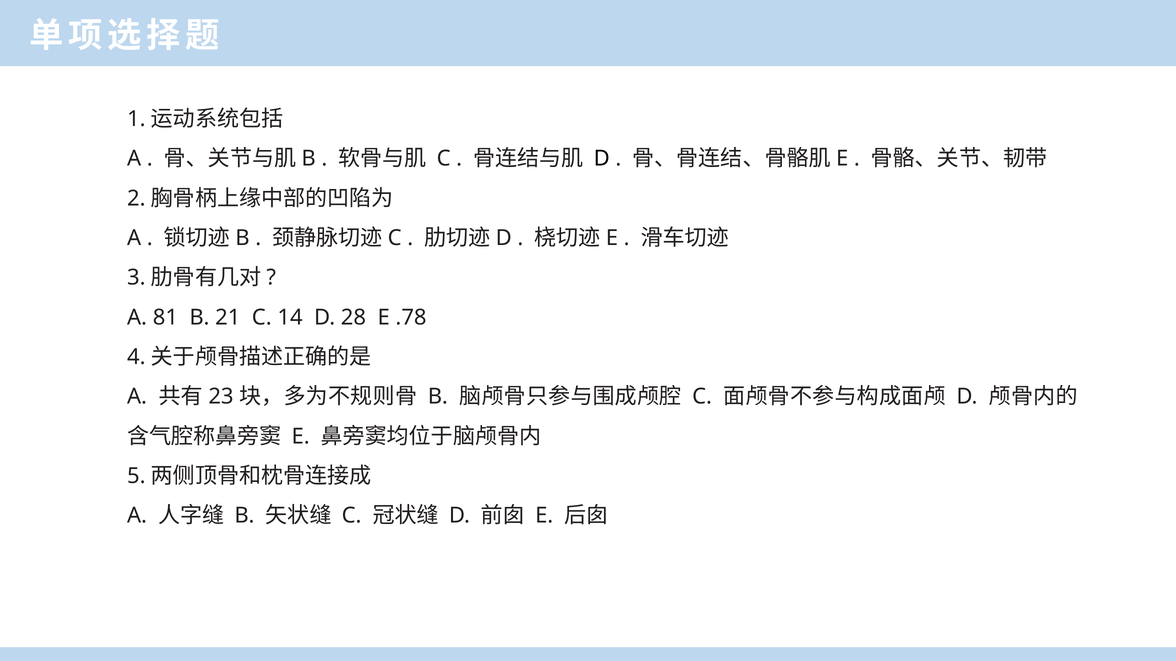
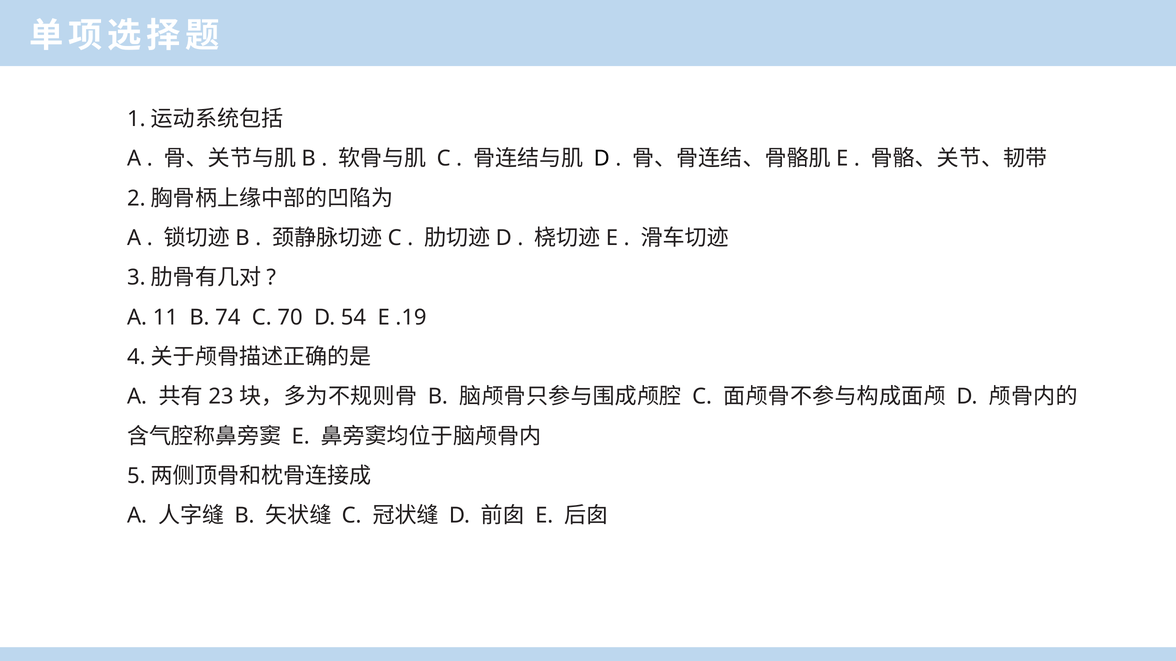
81: 81 -> 11 (165, 317)
21: 21 -> 74 (228, 317)
14: 14 -> 70 (290, 317)
28: 28 -> 54 (353, 317)
.78: .78 -> .19 (411, 317)
